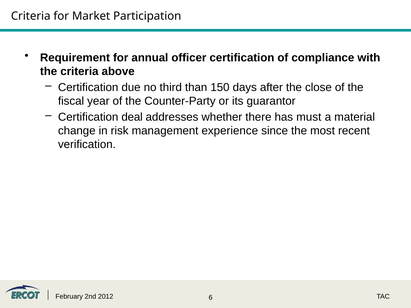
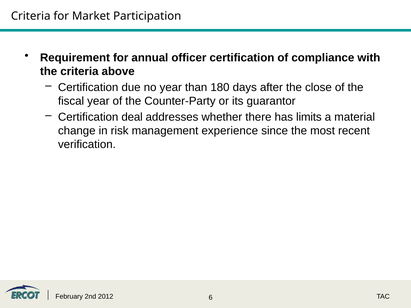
no third: third -> year (171, 87)
150: 150 -> 180 (220, 87)
must: must -> limits (309, 117)
